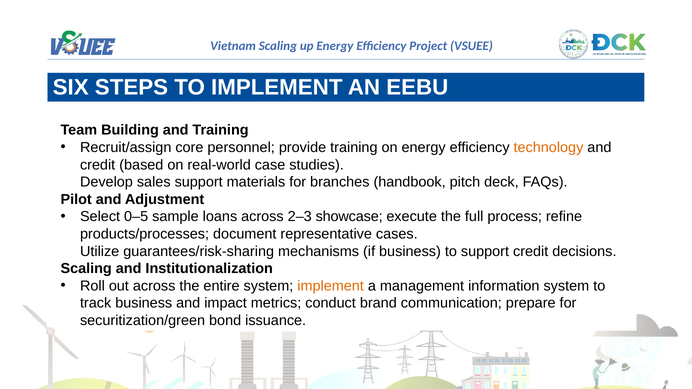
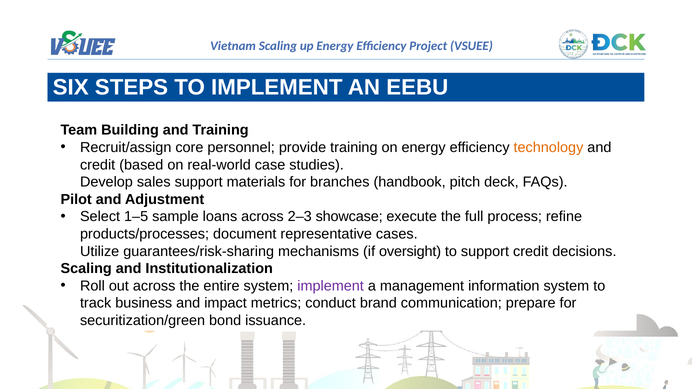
0–5: 0–5 -> 1–5 (136, 217)
if business: business -> oversight (410, 251)
implement colour: orange -> purple (331, 286)
